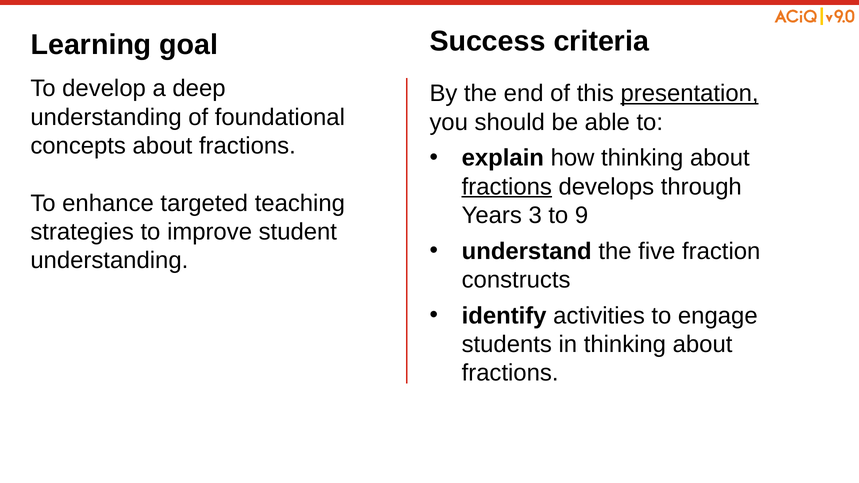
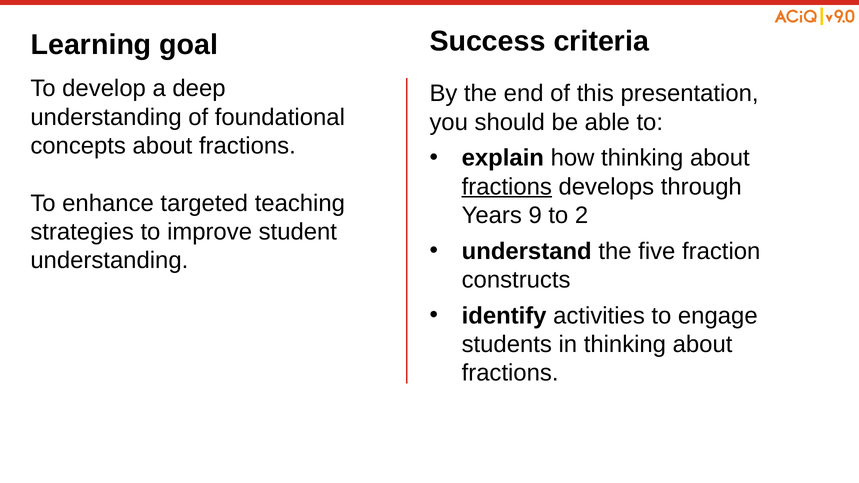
presentation underline: present -> none (690, 94)
3: 3 -> 9 (535, 215)
9: 9 -> 2 (582, 215)
